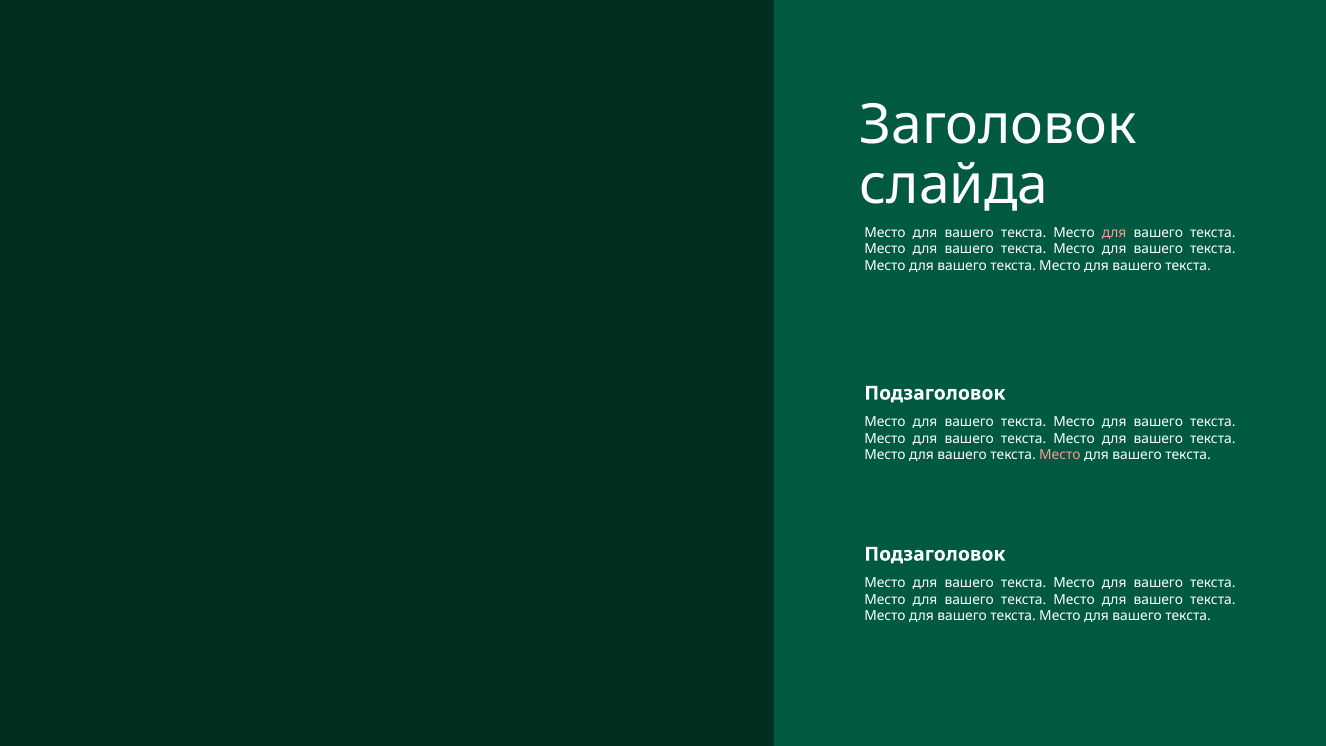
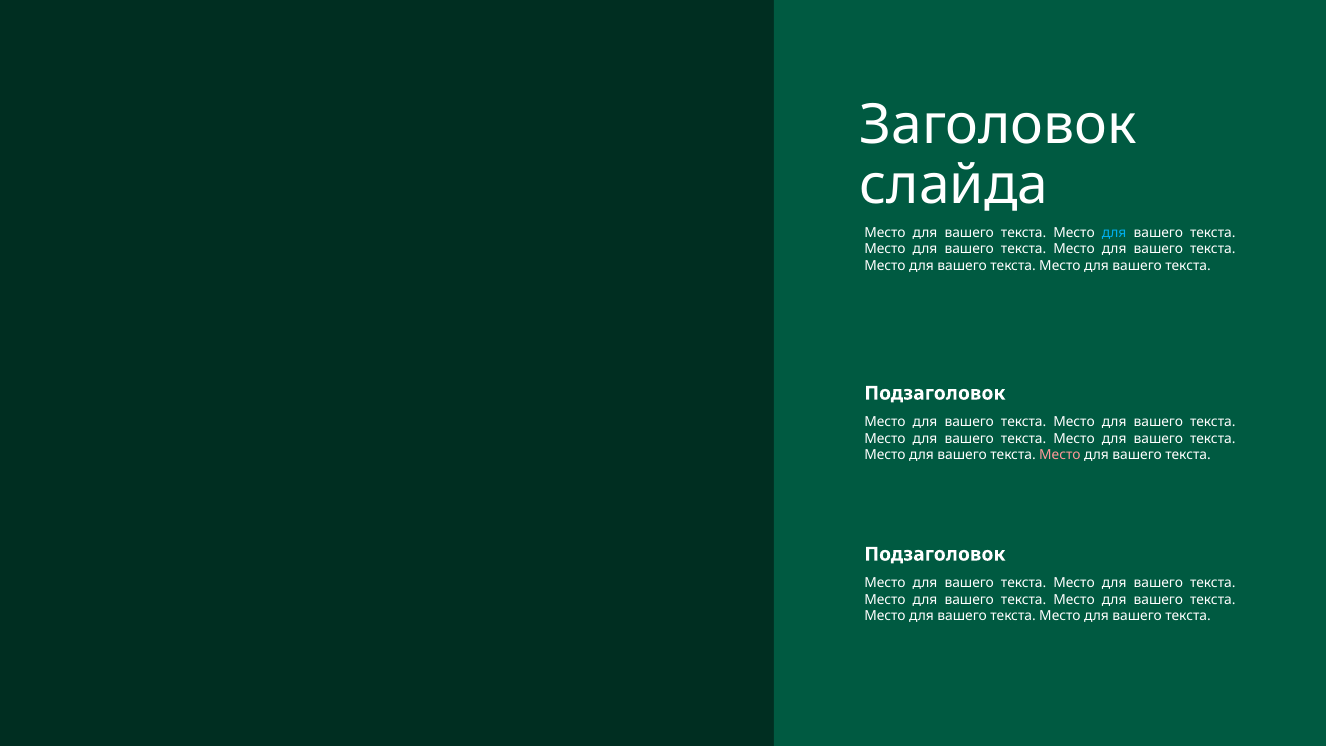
для colour: pink -> light blue (1114, 233)
